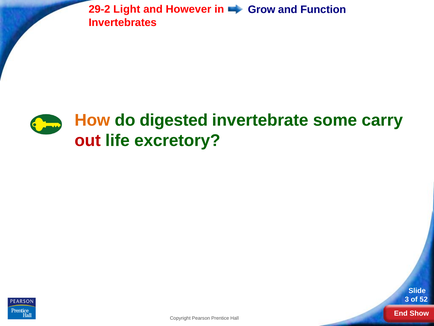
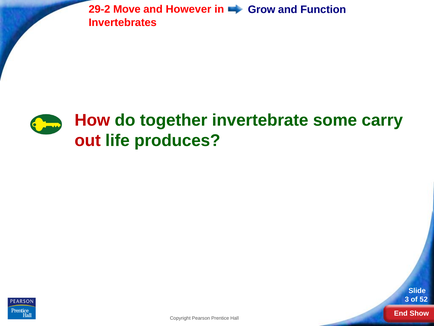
Light: Light -> Move (127, 9)
How colour: orange -> red (92, 120)
digested: digested -> together (174, 120)
excretory: excretory -> produces (177, 140)
